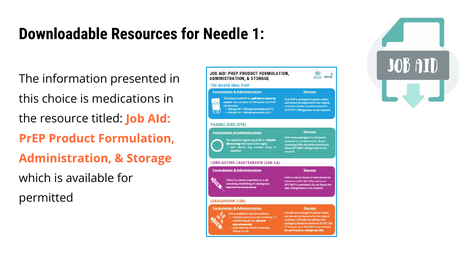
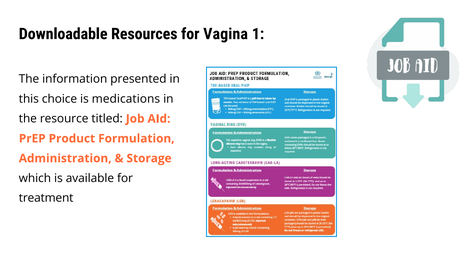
Needle: Needle -> Vagina (226, 34)
permitted: permitted -> treatment (46, 198)
